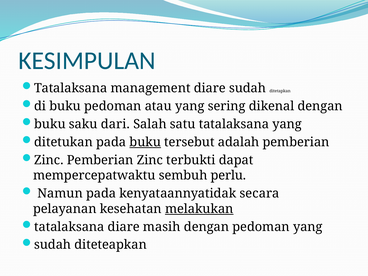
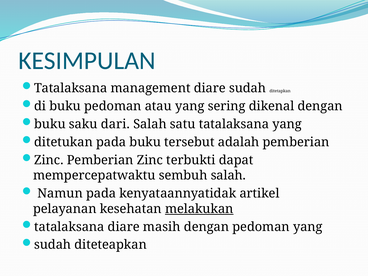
buku underline: present -> none (145, 142)
sembuh perlu: perlu -> salah (228, 176)
secara: secara -> artikel (260, 193)
